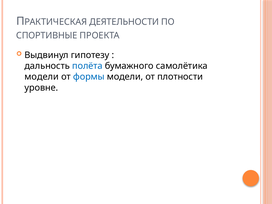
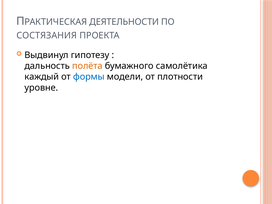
СПОРТИВНЫЕ: СПОРТИВНЫЕ -> СОСТЯЗАНИЯ (47, 36)
полёта colour: blue -> orange (87, 66)
модели: модели -> каждый (42, 77)
